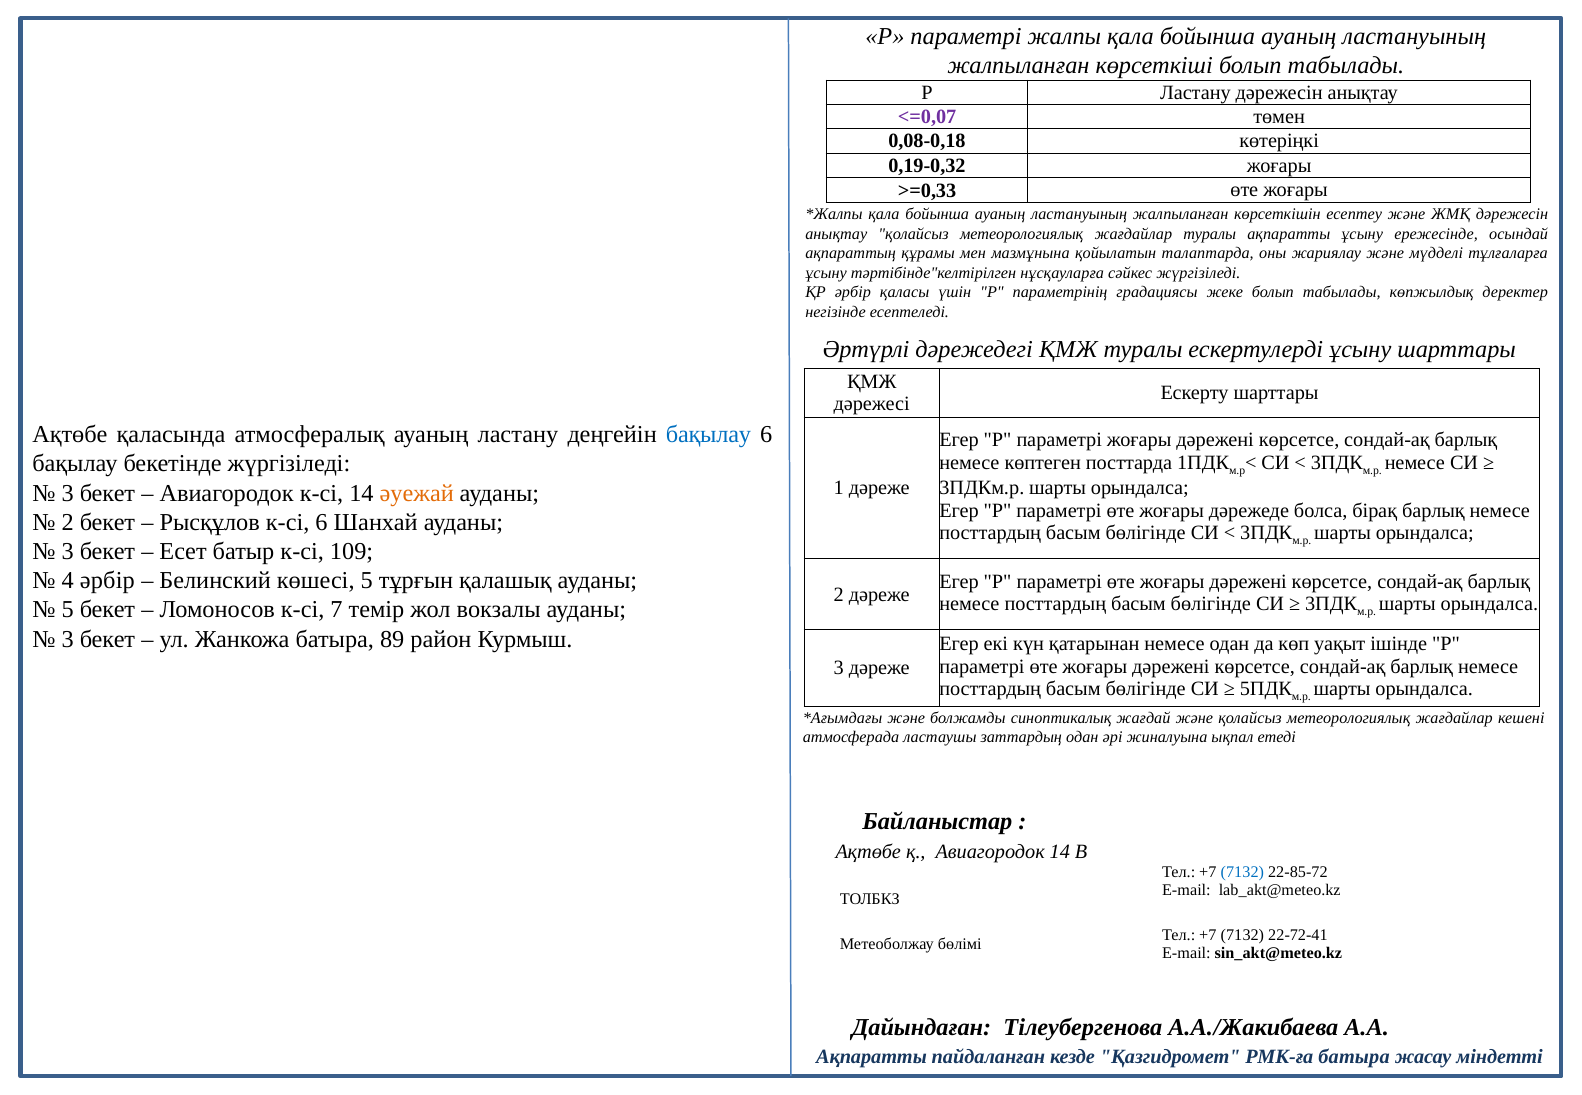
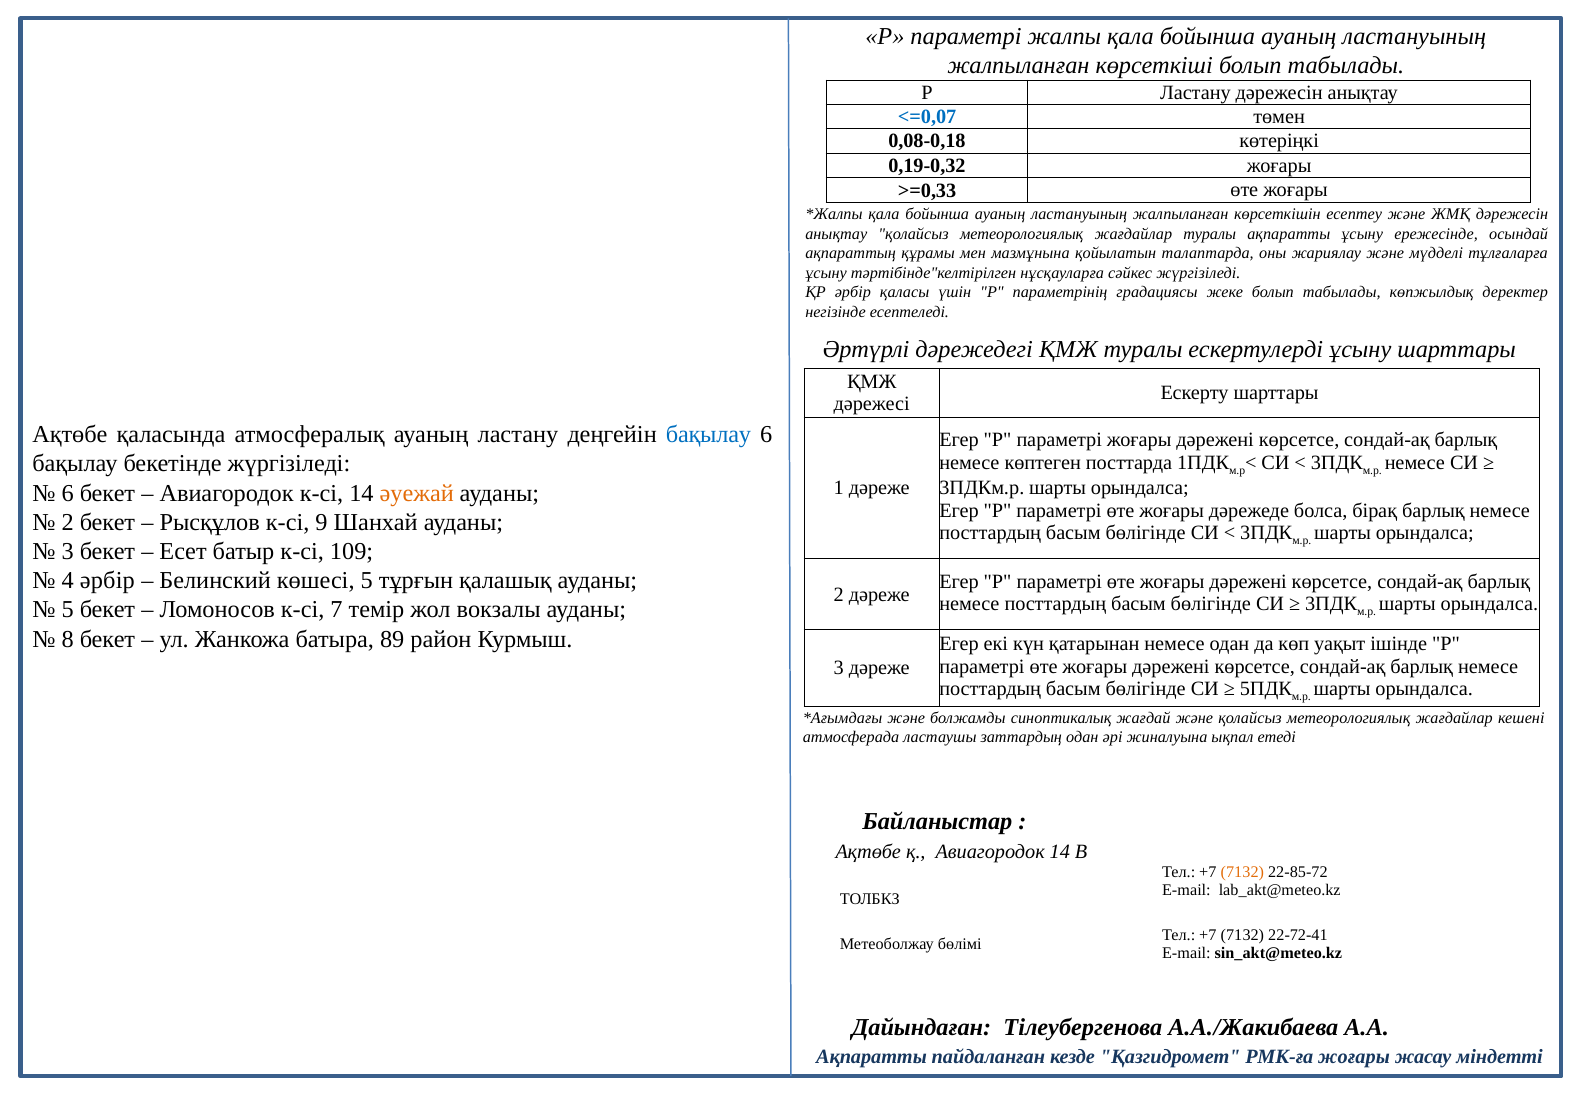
<=0,07 colour: purple -> blue (927, 117)
3: 3 -> 6 (68, 493)
к-сі 6: 6 -> 9 (322, 522)
3: 3 -> 8 (68, 639)
7132 colour: blue -> orange (1242, 872)
РМК-ға батыра: батыра -> жоғары (1354, 1057)
